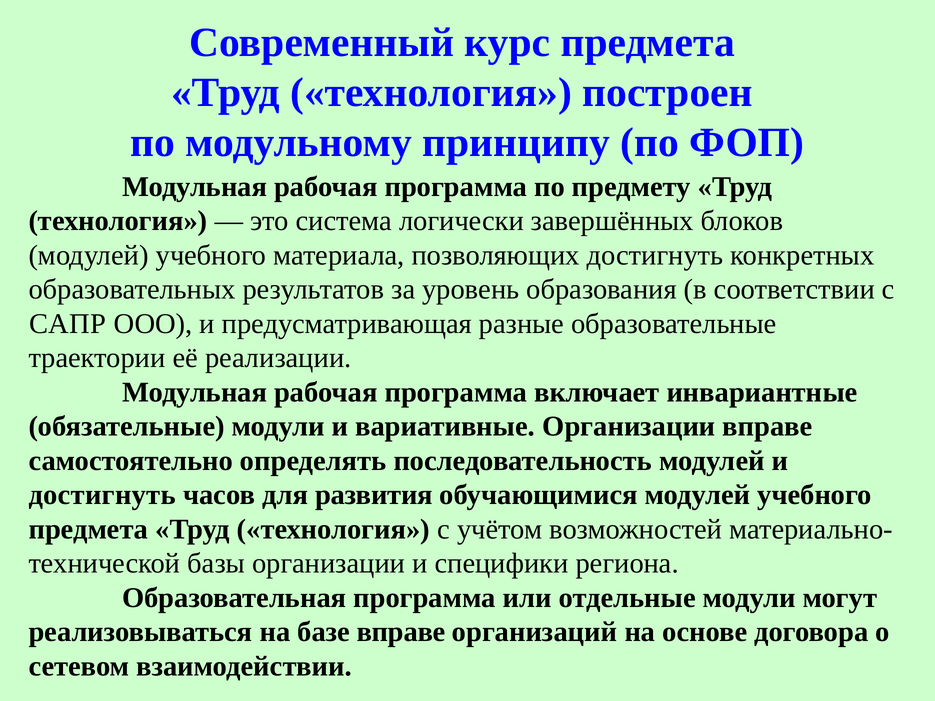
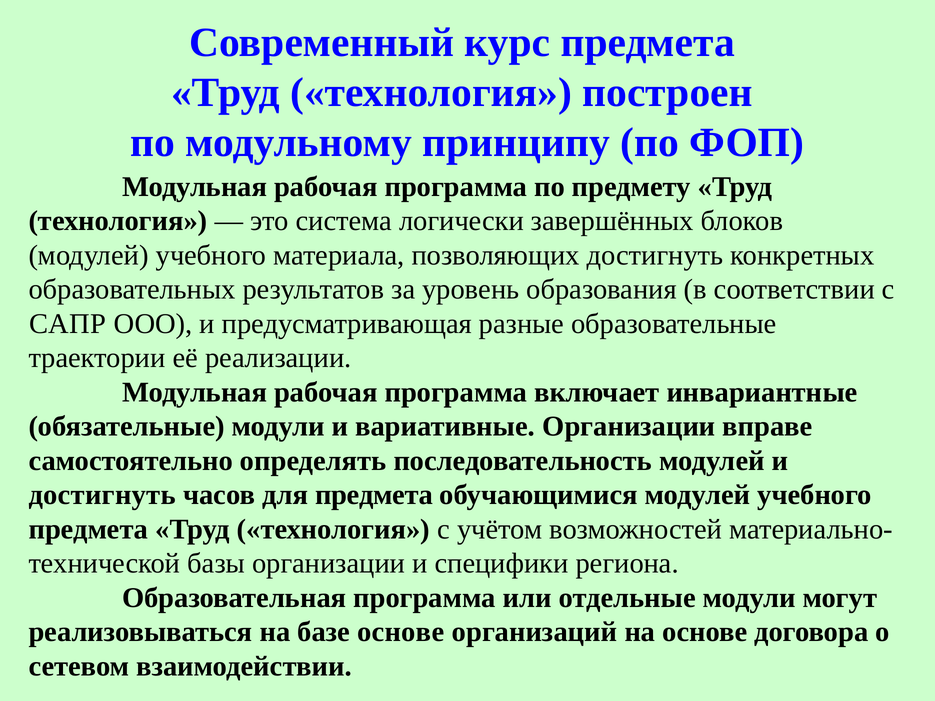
для развития: развития -> предмета (374, 495)
базе вправе: вправе -> основе (401, 632)
